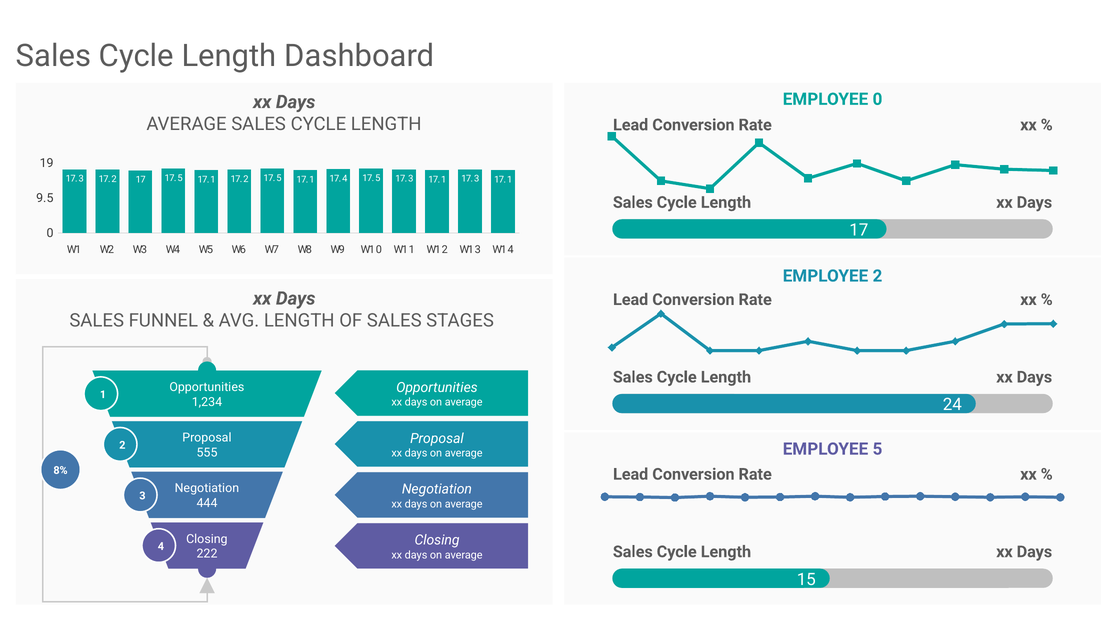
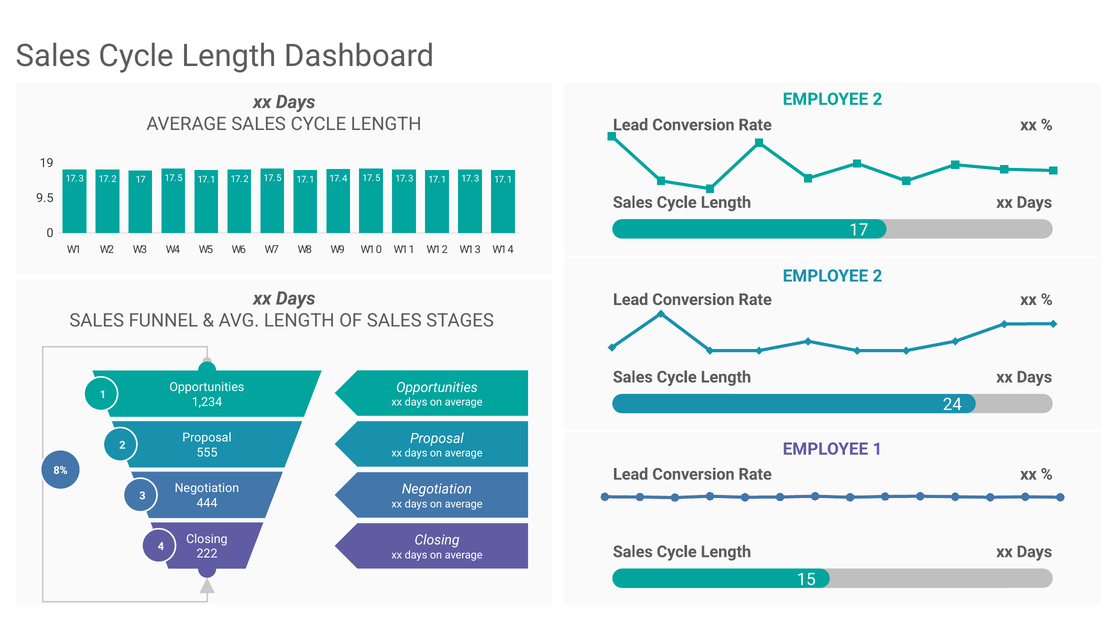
0: 0 -> 2 (877, 99)
EMPLOYEE 5: 5 -> 1 (877, 449)
